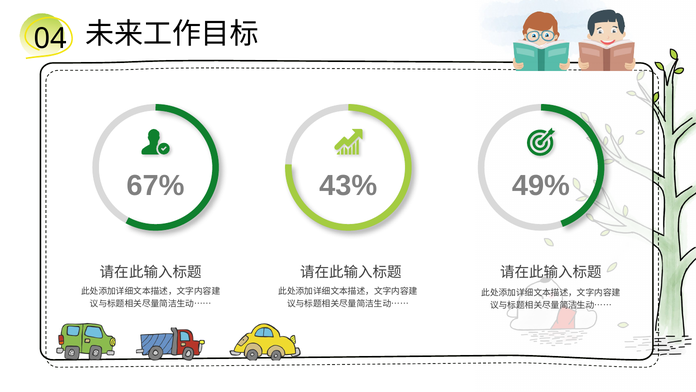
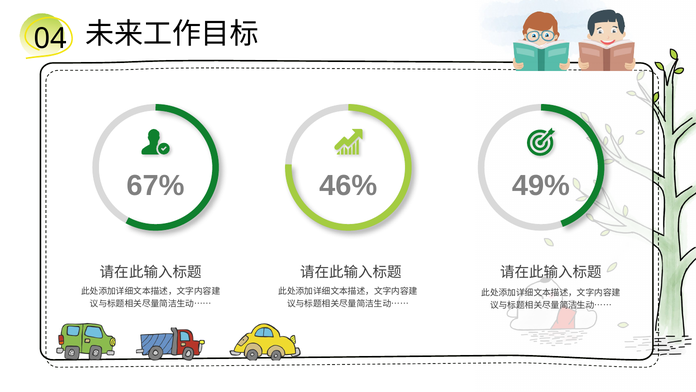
43%: 43% -> 46% (348, 185)
